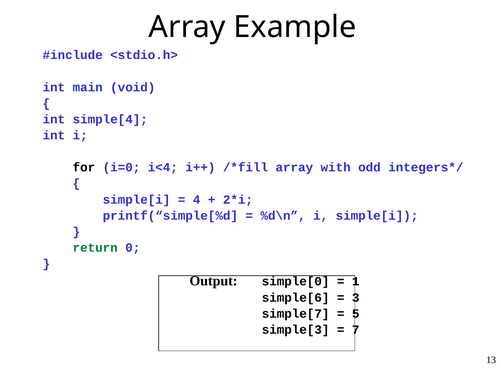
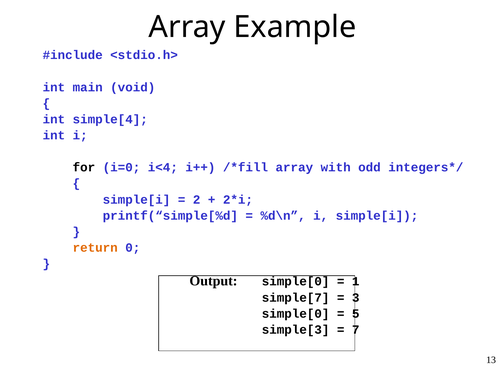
4: 4 -> 2 (197, 199)
return colour: green -> orange (95, 248)
simple[6: simple[6 -> simple[7 (296, 297)
simple[7: simple[7 -> simple[0 (296, 313)
